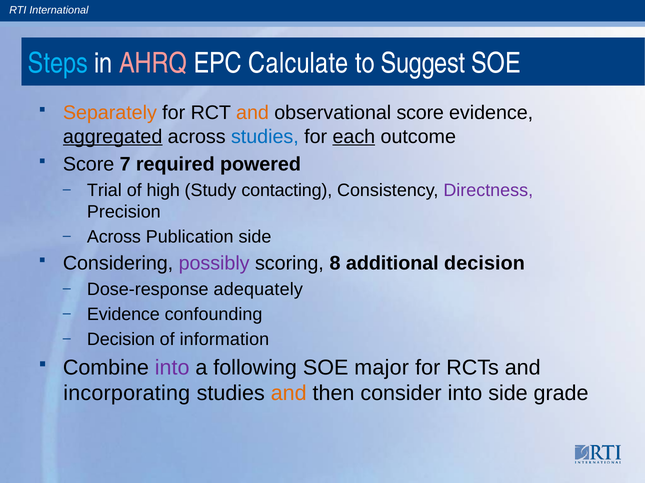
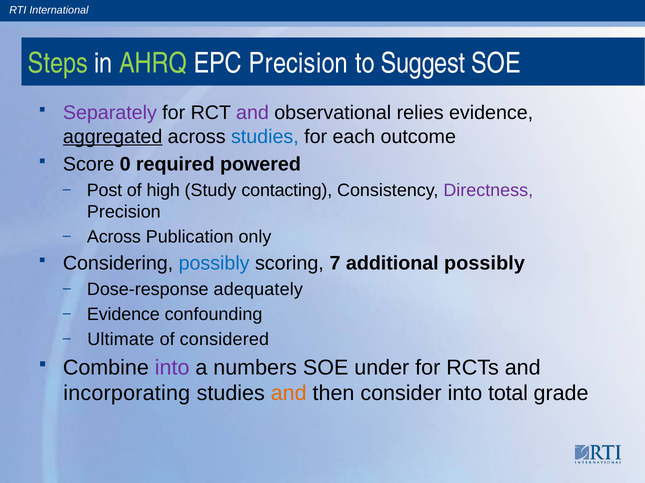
Steps colour: light blue -> light green (58, 64)
AHRQ colour: pink -> light green (153, 64)
EPC Calculate: Calculate -> Precision (298, 64)
Separately colour: orange -> purple (110, 113)
and colour: orange -> purple (252, 113)
observational score: score -> relies (420, 113)
each underline: present -> none (354, 137)
7: 7 -> 0 (125, 164)
Trial: Trial -> Post (104, 190)
Publication side: side -> only (255, 237)
possibly colour: purple -> blue (214, 264)
8: 8 -> 7 (335, 264)
additional decision: decision -> possibly (484, 264)
Decision: Decision -> Ultimate (121, 340)
information: information -> considered (224, 340)
following: following -> numbers (255, 368)
major: major -> under (382, 368)
into side: side -> total (508, 394)
